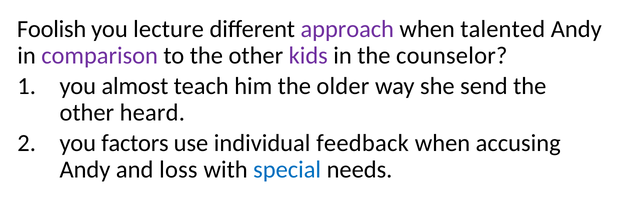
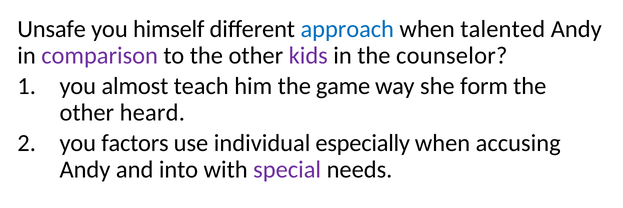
Foolish: Foolish -> Unsafe (52, 29)
lecture: lecture -> himself (169, 29)
approach colour: purple -> blue (347, 29)
older: older -> game (343, 86)
send: send -> form (484, 86)
feedback: feedback -> especially (363, 143)
loss: loss -> into (179, 169)
special colour: blue -> purple (287, 169)
